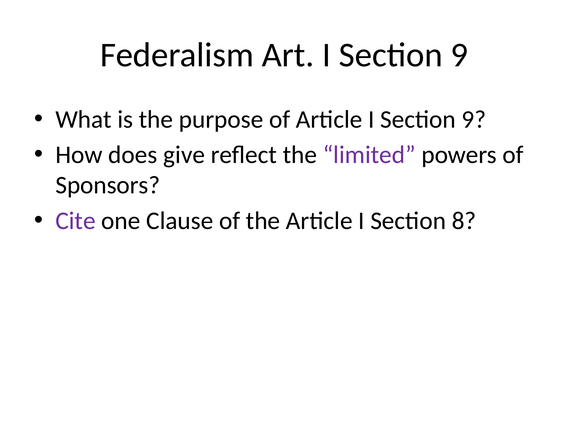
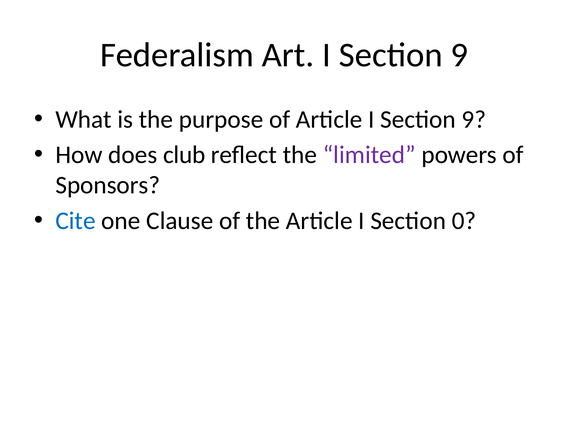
give: give -> club (184, 155)
Cite colour: purple -> blue (76, 221)
8: 8 -> 0 (464, 221)
